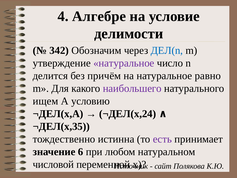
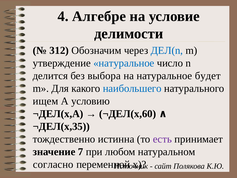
342: 342 -> 312 (59, 50)
натуральное colour: purple -> blue (124, 63)
причём: причём -> выбора (104, 76)
равно: равно -> будет (208, 76)
наибольшего colour: purple -> blue (132, 88)
¬ДЕЛ(x,24: ¬ДЕЛ(x,24 -> ¬ДЕЛ(x,60 (128, 114)
6: 6 -> 7 (81, 151)
числовой: числовой -> согласно (53, 164)
